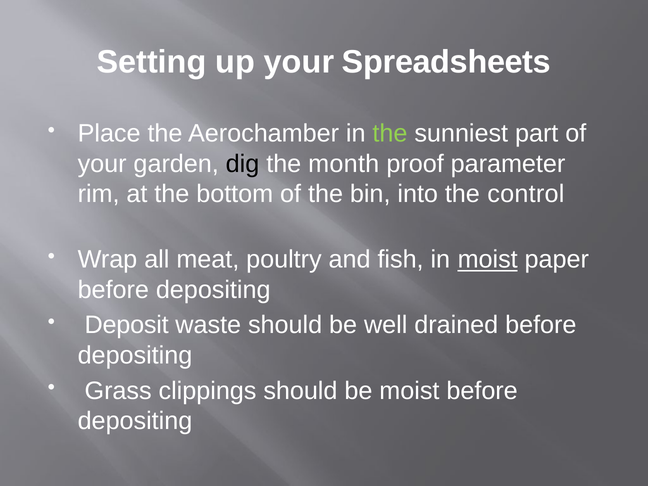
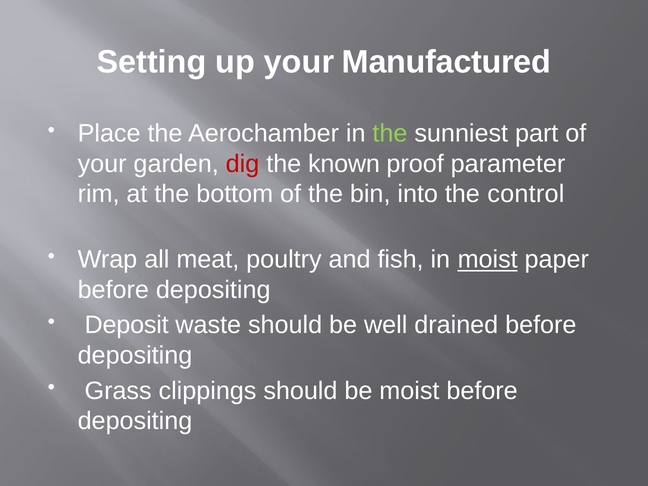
Spreadsheets: Spreadsheets -> Manufactured (446, 62)
dig colour: black -> red (243, 164)
month: month -> known (344, 164)
